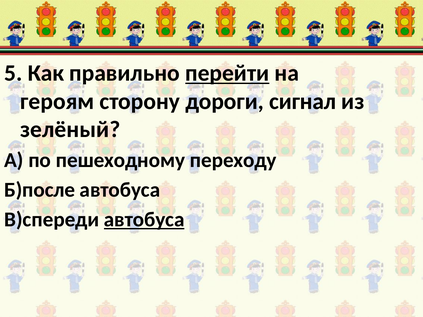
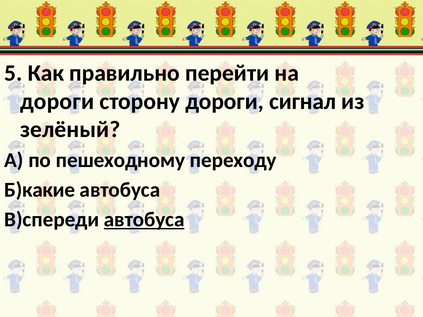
перейти underline: present -> none (227, 73)
героям: героям -> дороги (57, 101)
Б)после: Б)после -> Б)какие (40, 190)
